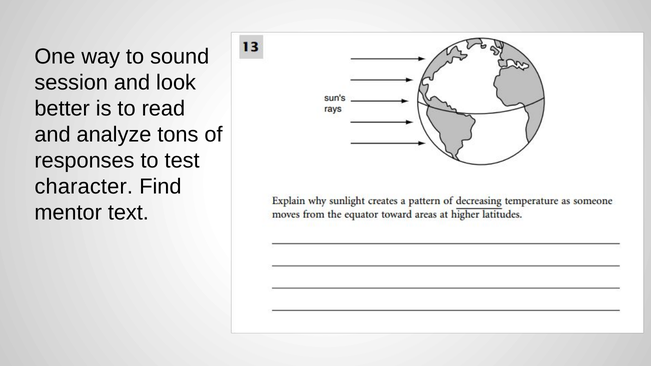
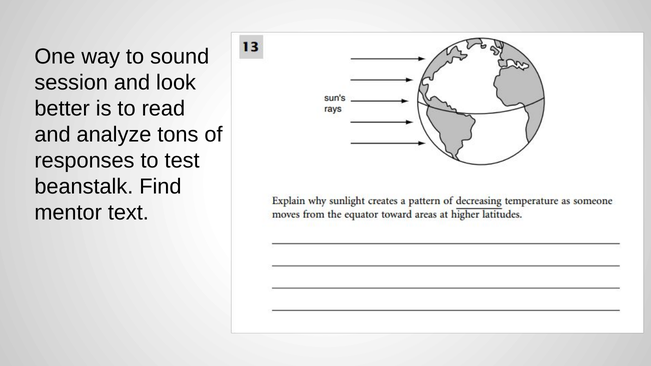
character: character -> beanstalk (84, 187)
